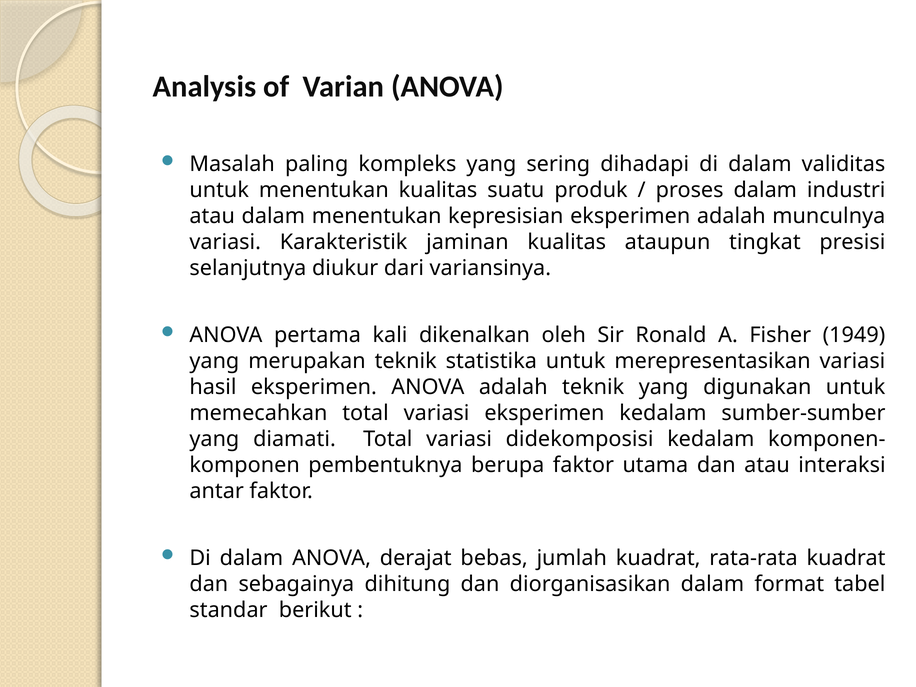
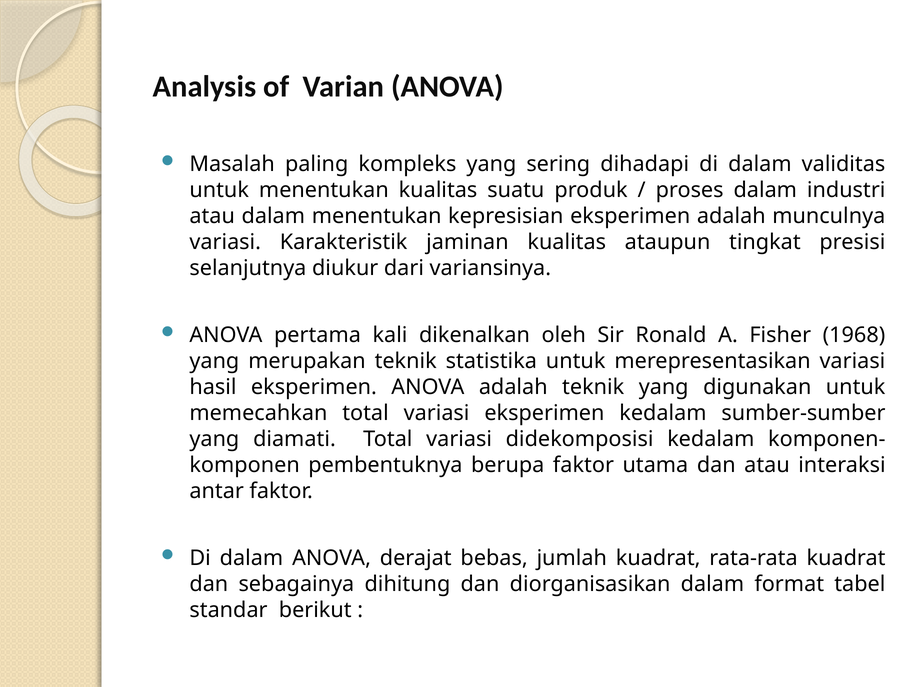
1949: 1949 -> 1968 (854, 335)
